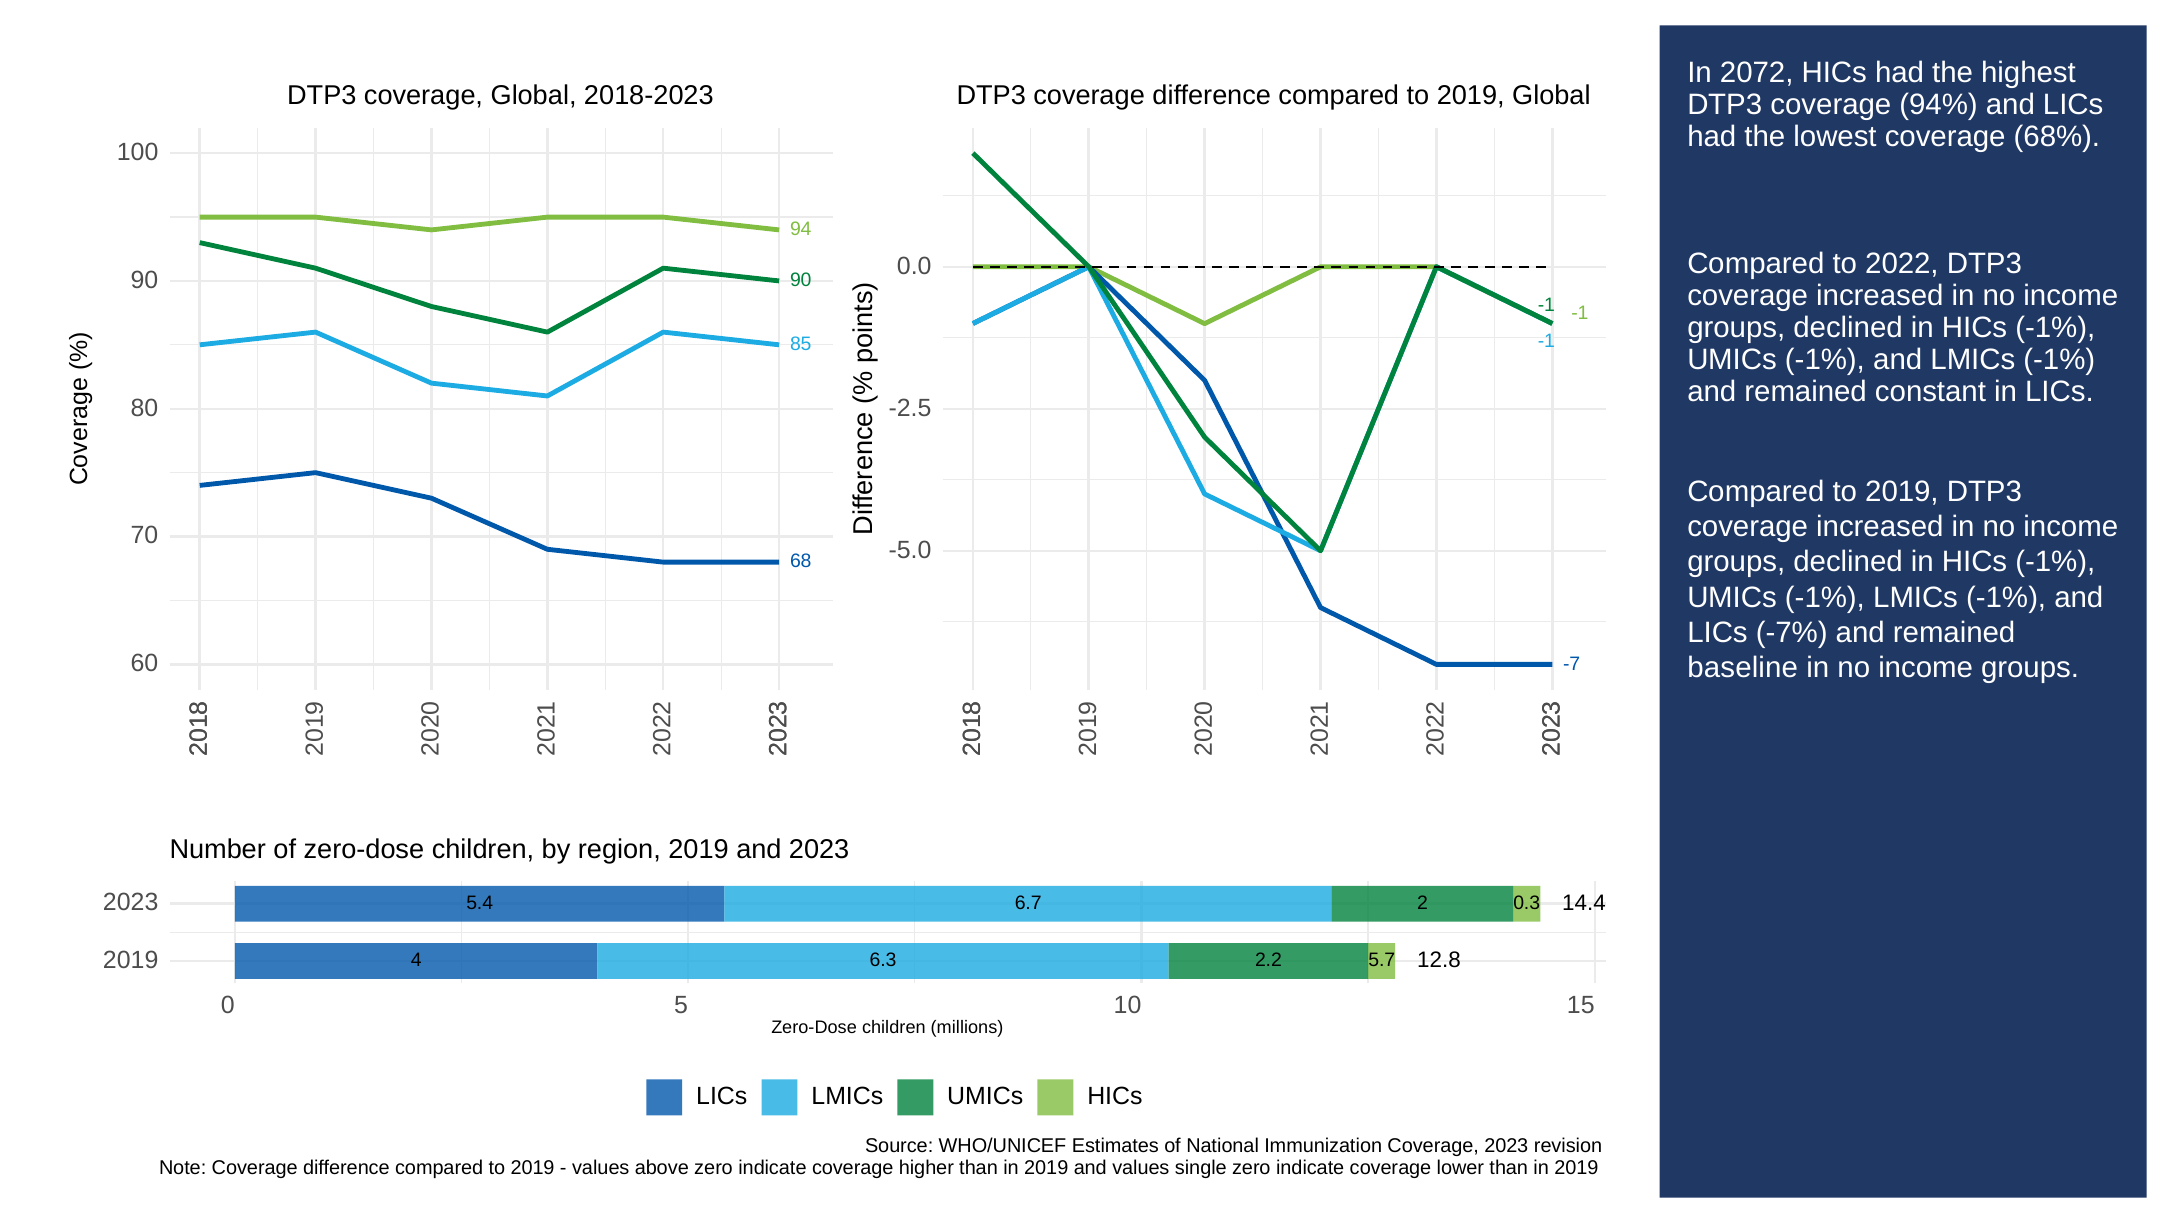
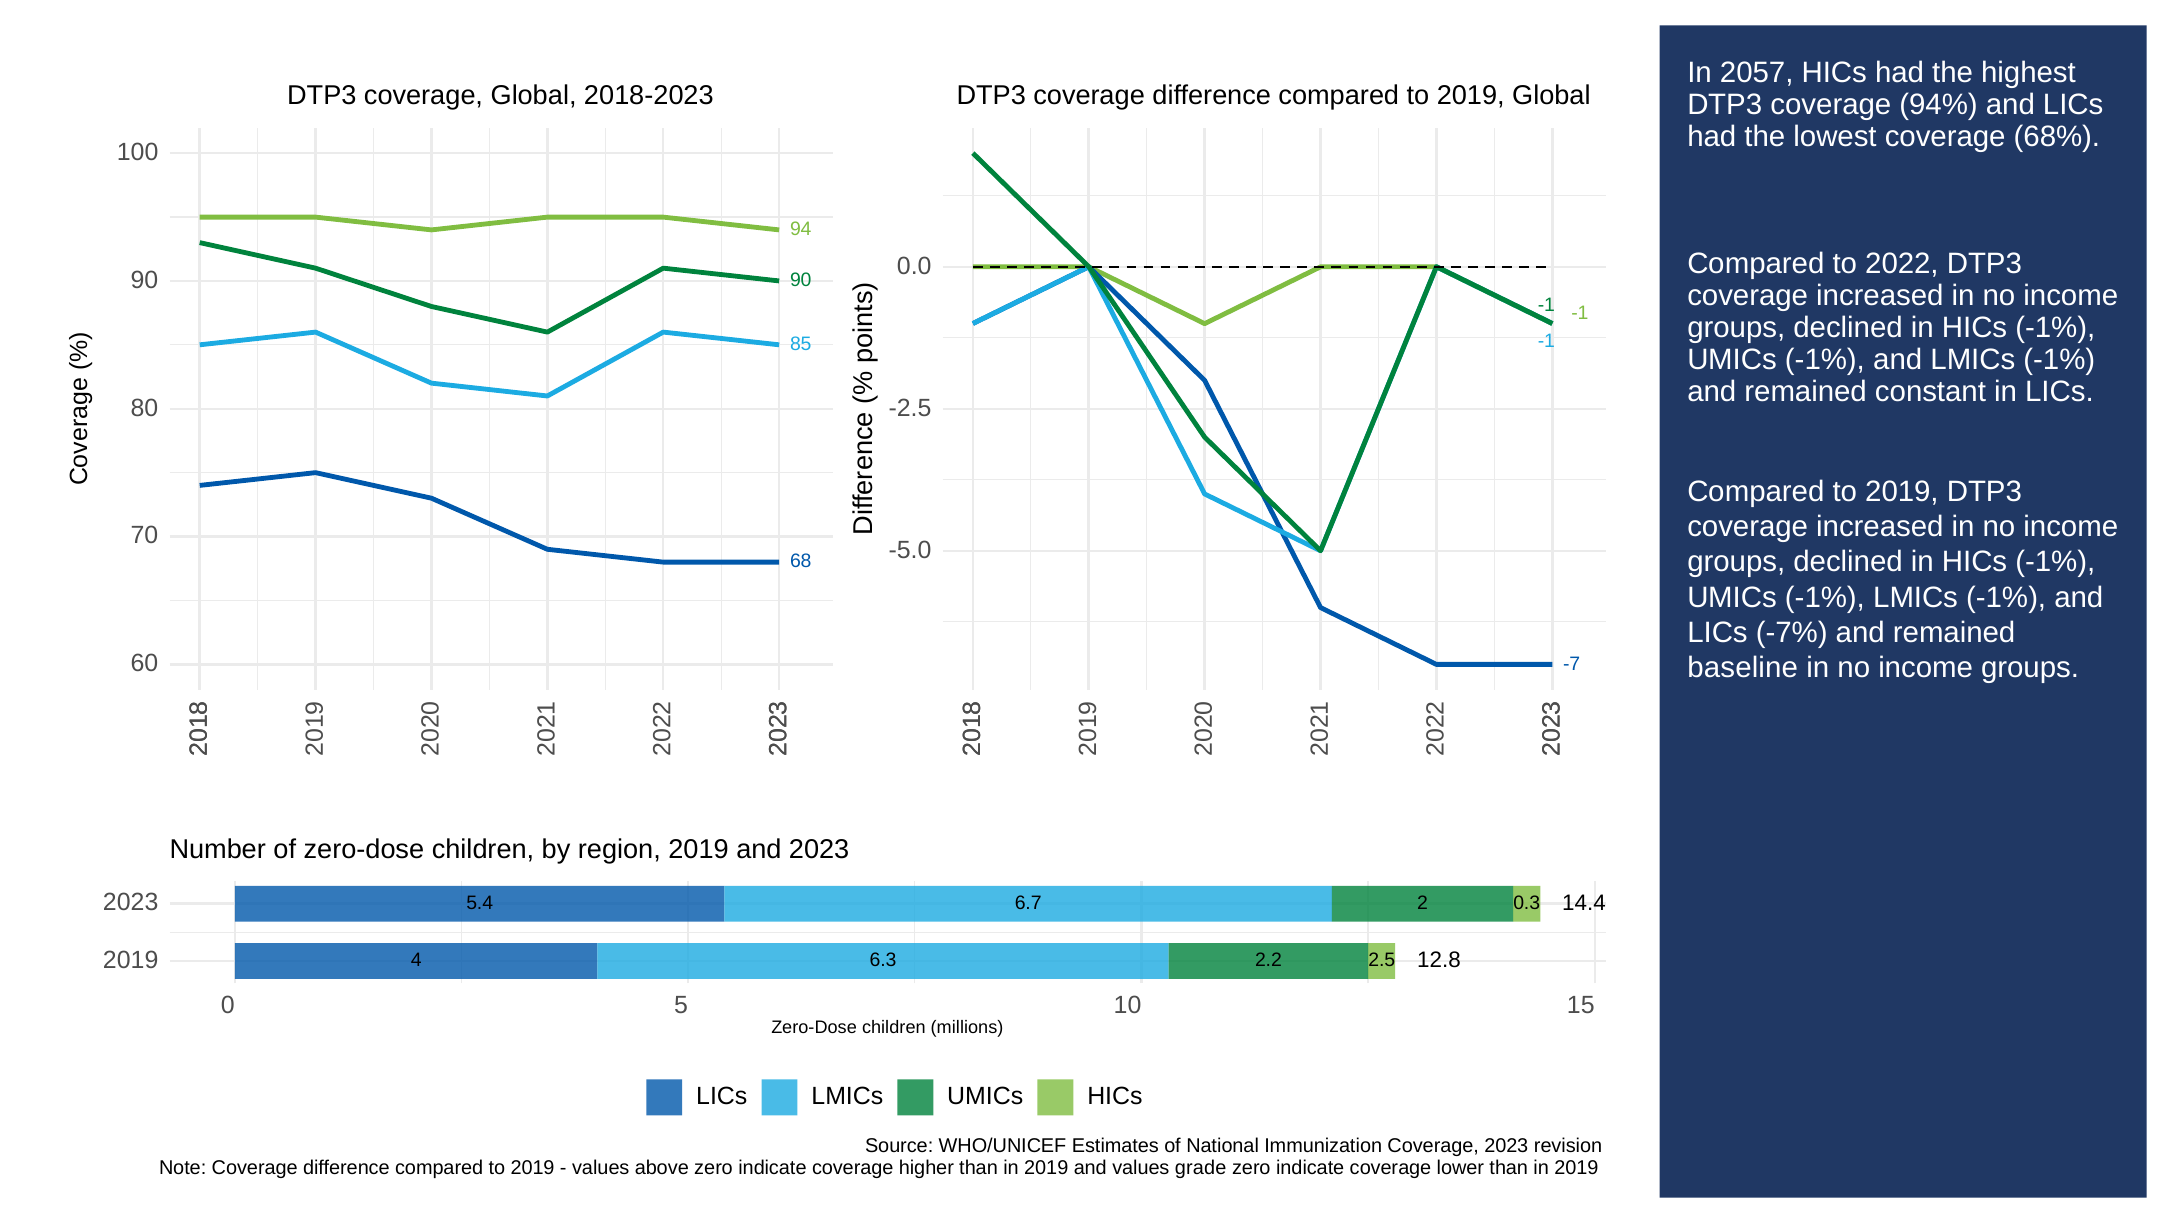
2072: 2072 -> 2057 (1757, 73)
5.7: 5.7 -> 2.5 (1382, 960)
single: single -> grade (1201, 1168)
